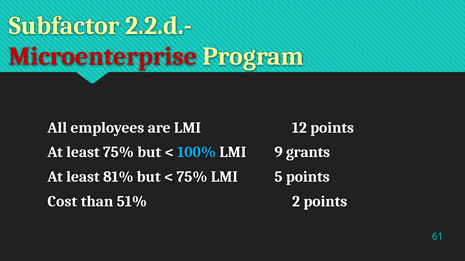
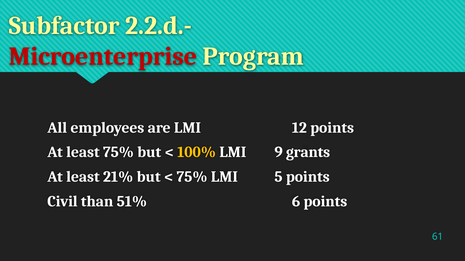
100% colour: light blue -> yellow (197, 152)
81%: 81% -> 21% (118, 177)
Cost: Cost -> Civil (62, 202)
2: 2 -> 6 (296, 202)
